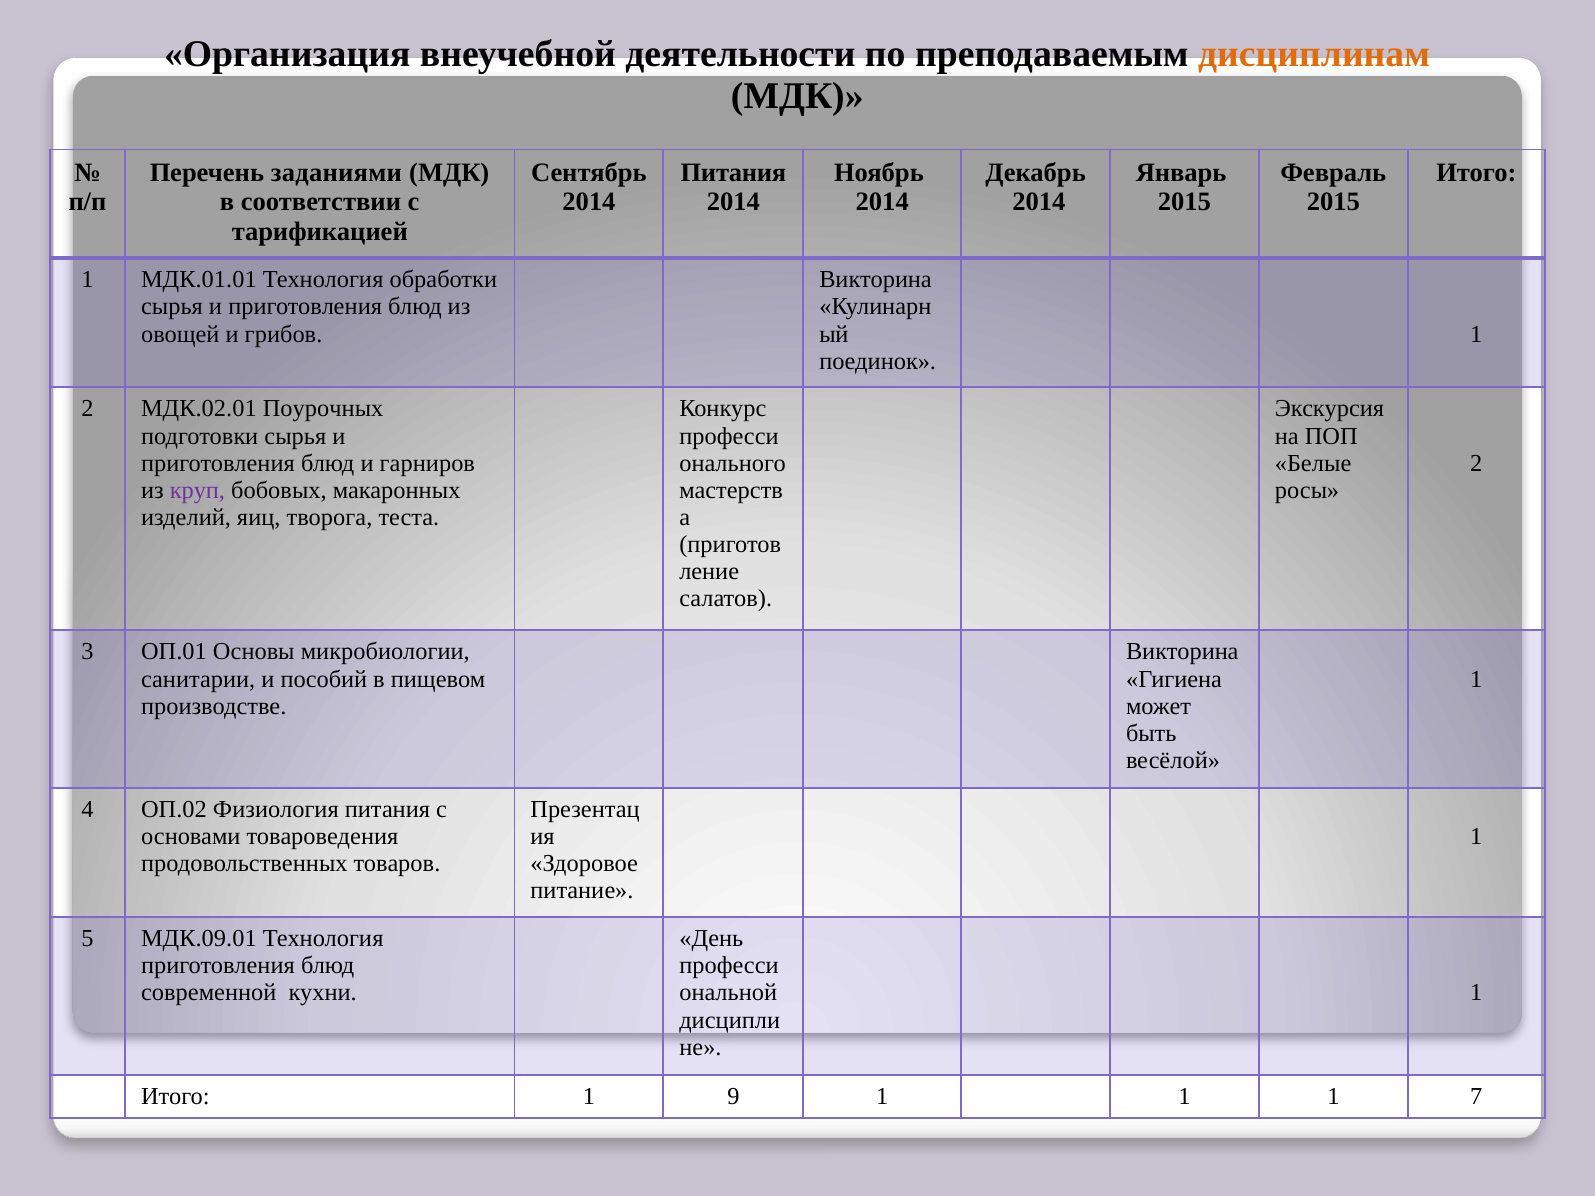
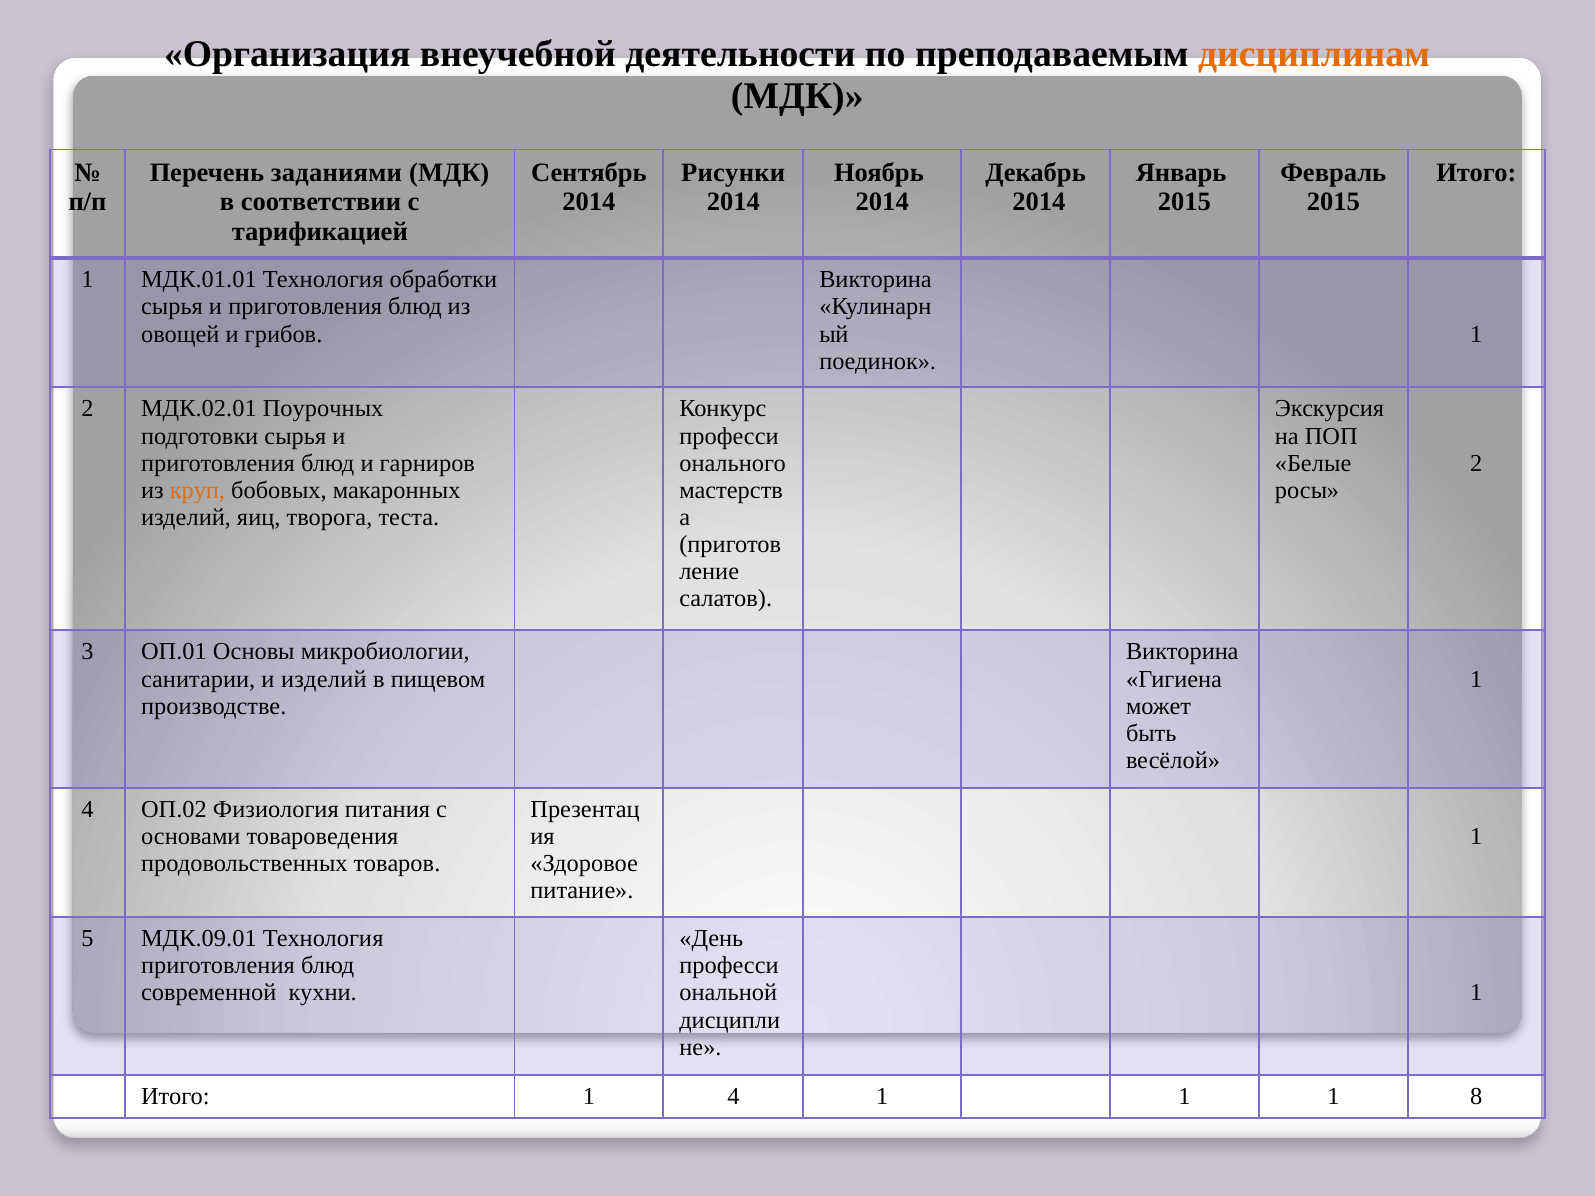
Питания: Питания -> Рисунки (733, 172)
круп colour: purple -> orange (197, 490)
и пособий: пособий -> изделий (324, 679)
Итого 1 9: 9 -> 4 (733, 1097)
7: 7 -> 8 (1476, 1097)
